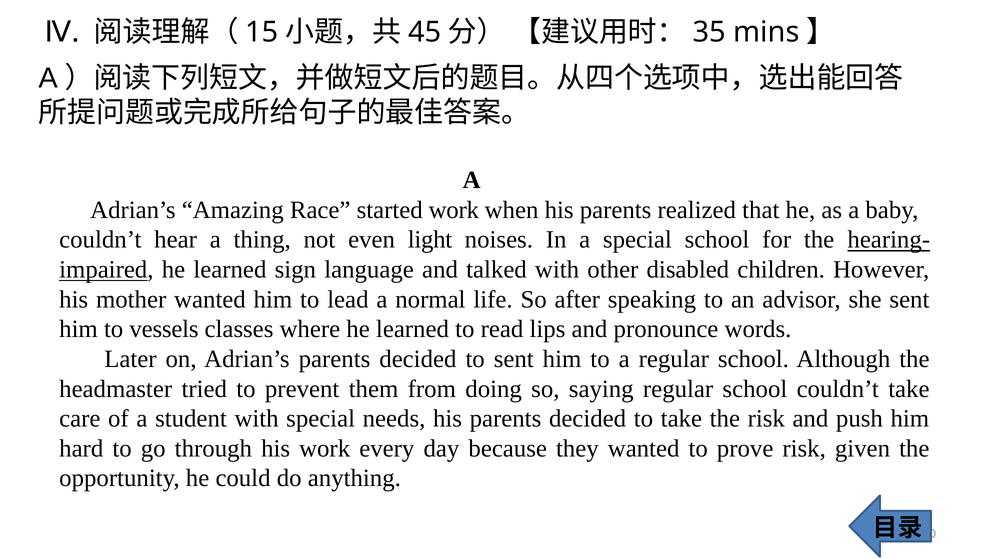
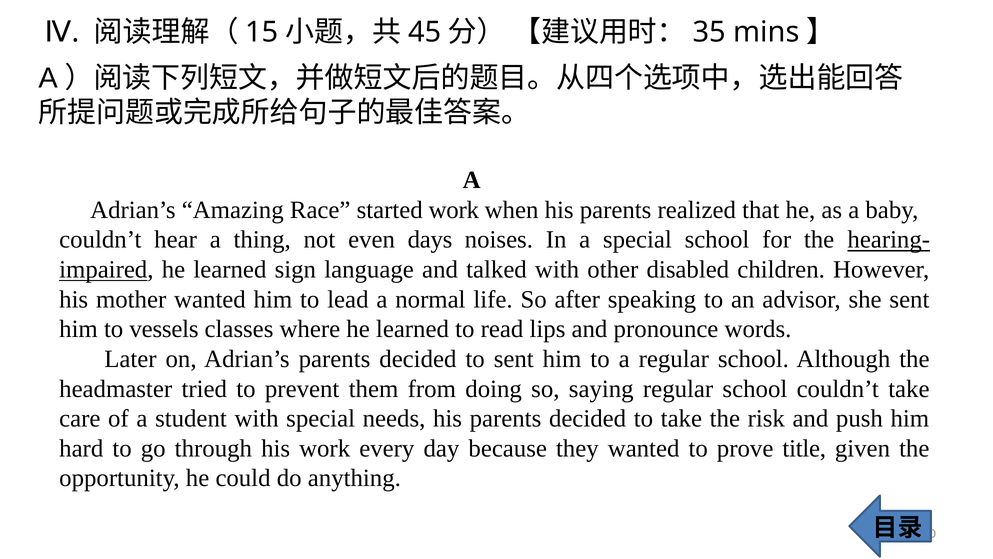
light: light -> days (430, 240)
prove risk: risk -> title (804, 448)
